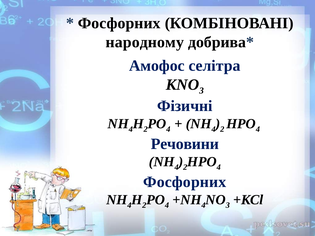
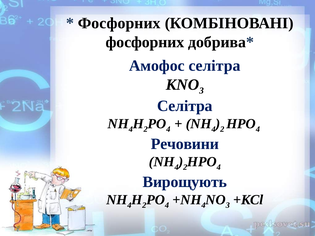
народному: народному -> фосфорних (145, 42)
Фізичні: Фізичні -> Селітра (185, 106)
Фосфорних: Фосфорних -> Вирощують (185, 182)
